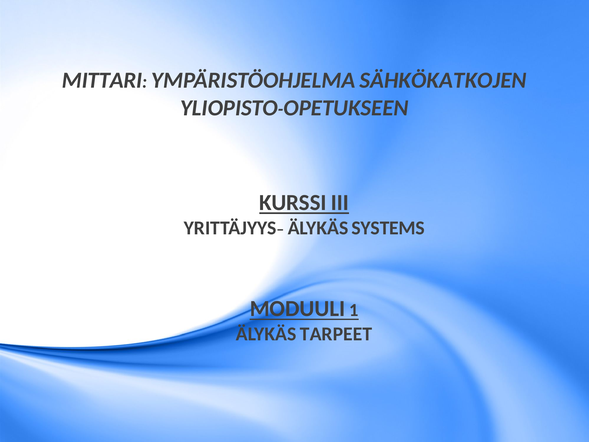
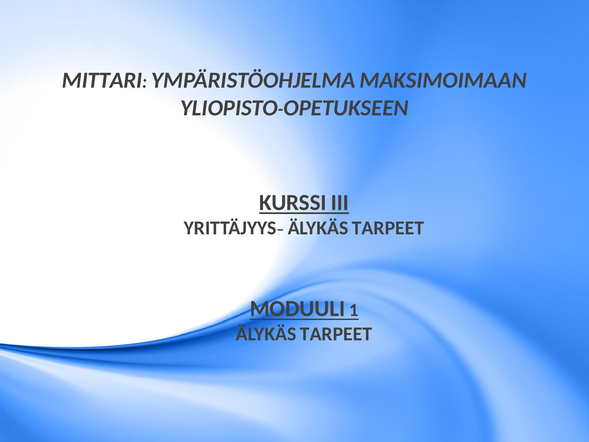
SÄHKÖKATKOJEN: SÄHKÖKATKOJEN -> MAKSIMOIMAAN (443, 80)
SYSTEMS: SYSTEMS -> TARPEET (388, 228)
